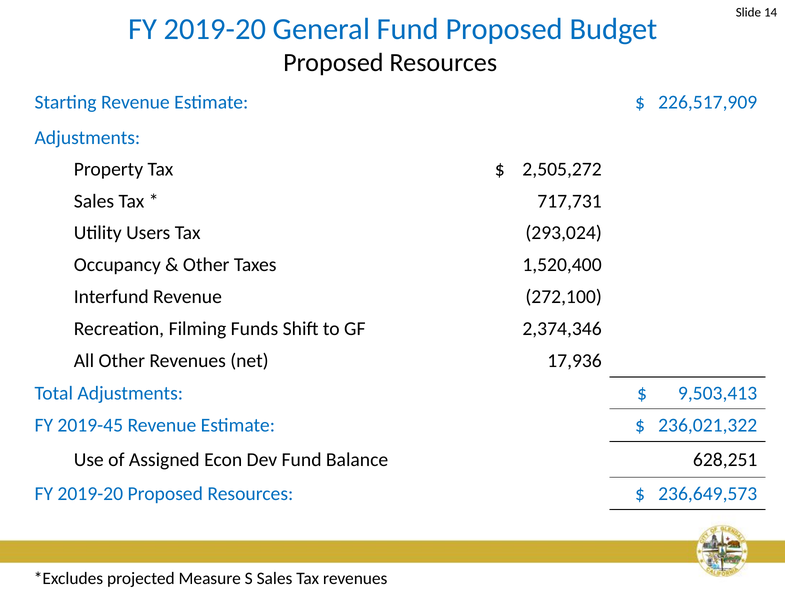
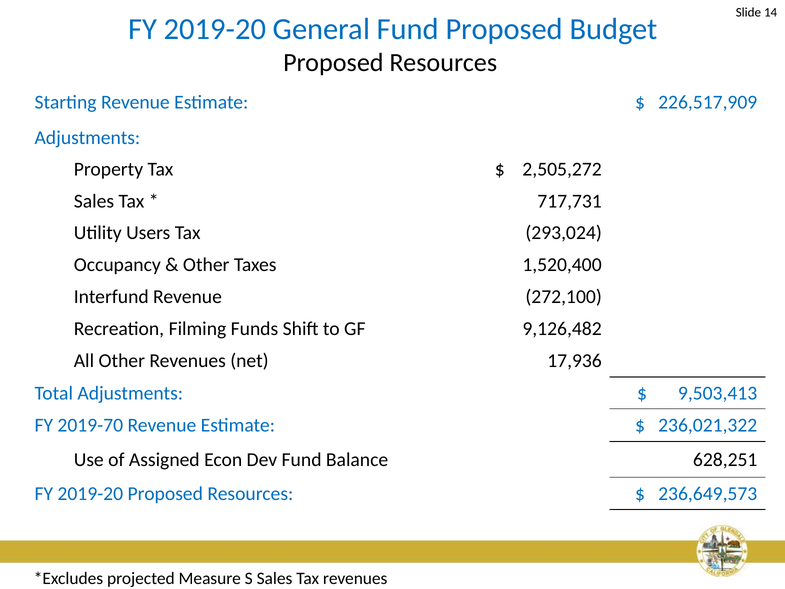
2,374,346: 2,374,346 -> 9,126,482 (562, 329)
2019-45: 2019-45 -> 2019-70 (90, 425)
